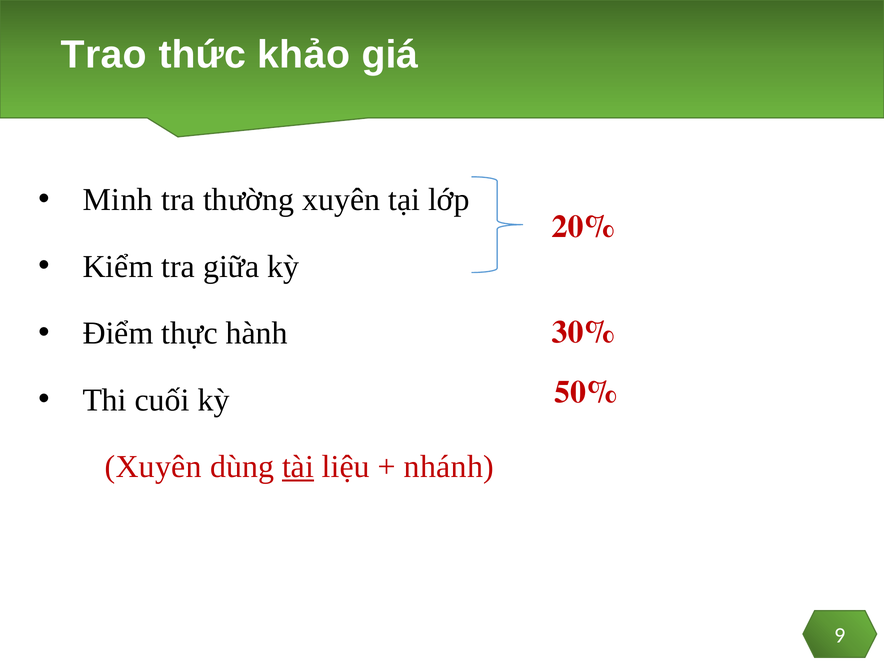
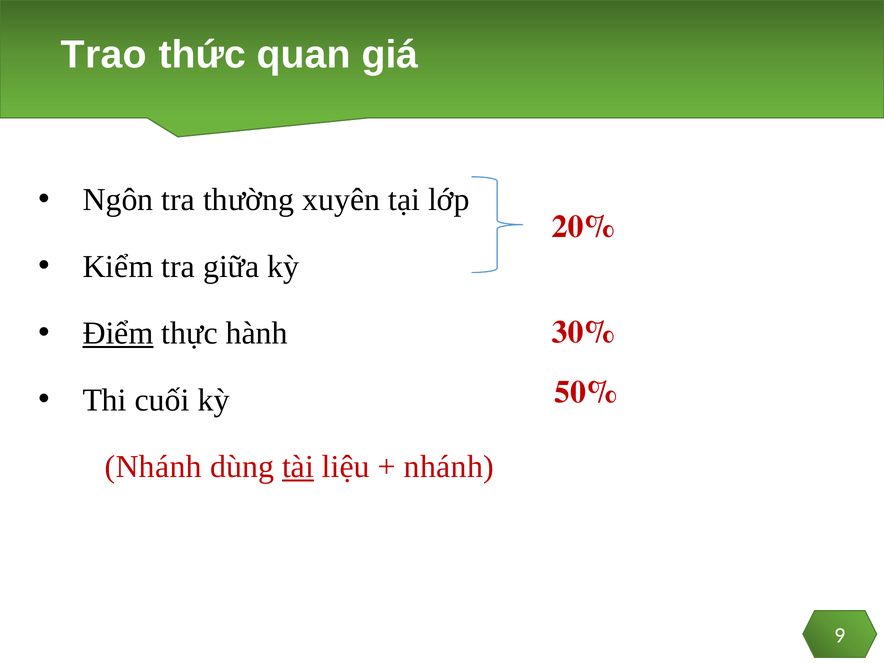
khảo: khảo -> quan (304, 55)
Minh: Minh -> Ngôn (118, 200)
Điểm underline: none -> present (118, 333)
Xuyên: Xuyên -> Nhánh (153, 467)
